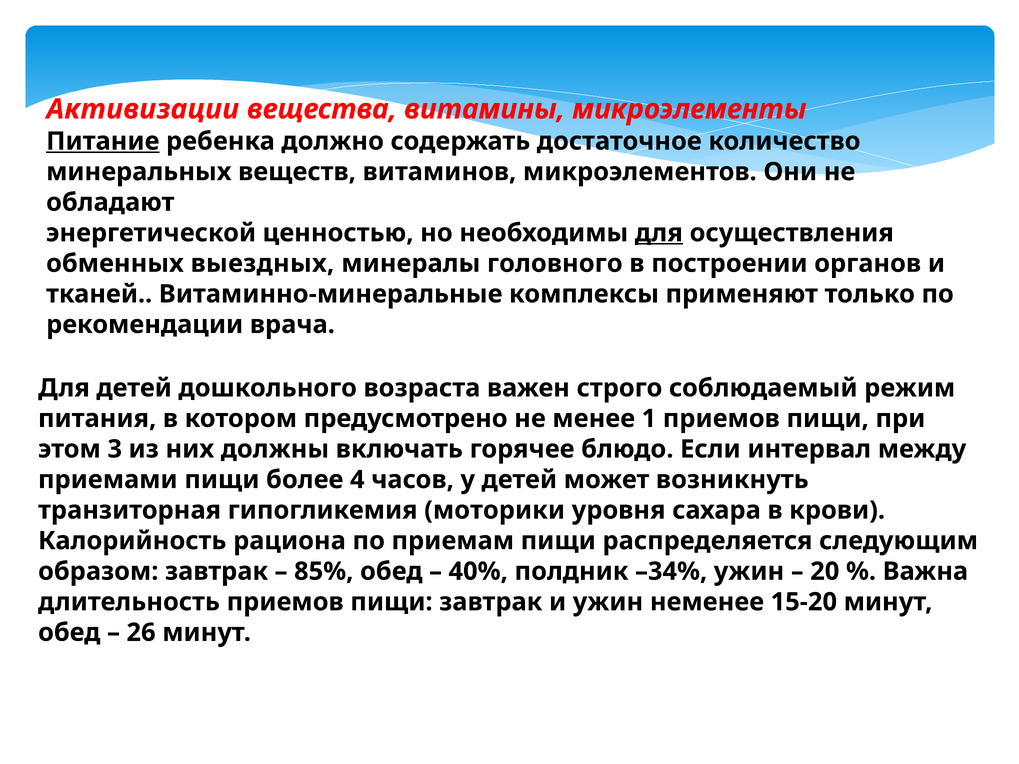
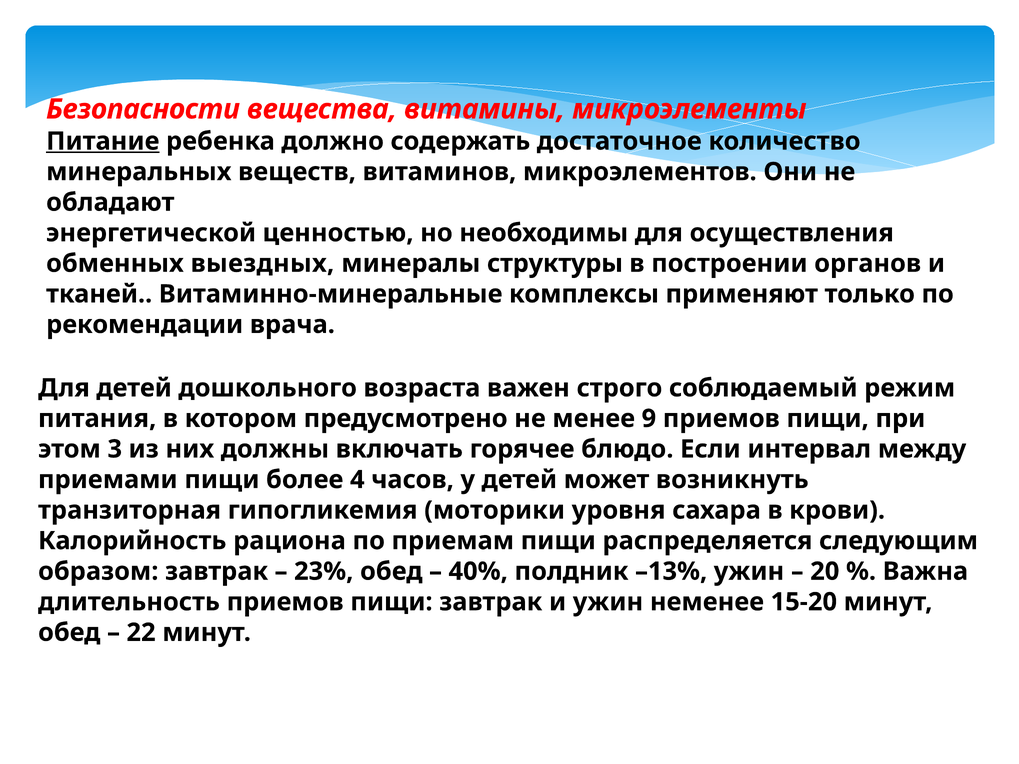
Активизации: Активизации -> Безопасности (143, 109)
для underline: present -> none (659, 233)
головного: головного -> структуры (555, 264)
1: 1 -> 9 (649, 419)
85%: 85% -> 23% (324, 572)
–34%: –34% -> –13% (671, 572)
26: 26 -> 22 (141, 633)
